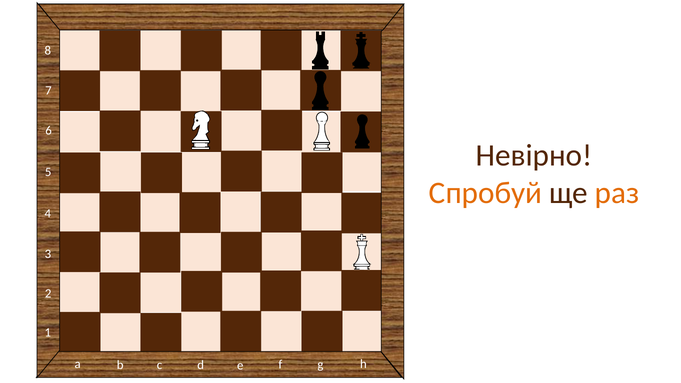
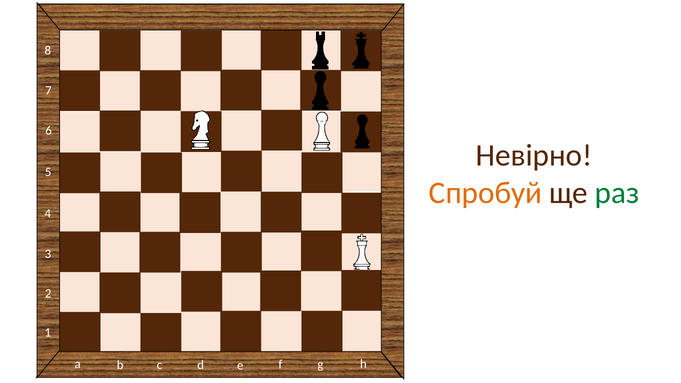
раз colour: orange -> green (617, 193)
